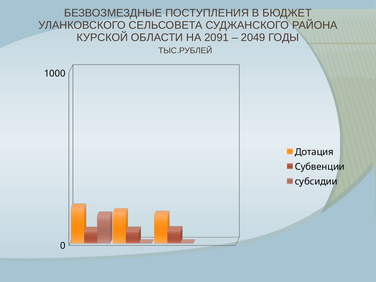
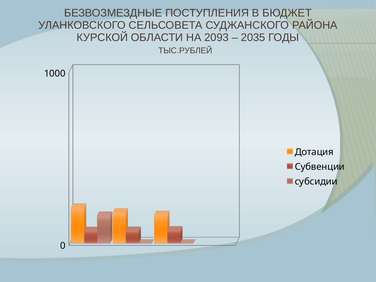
2091: 2091 -> 2093 (217, 38)
2049: 2049 -> 2035 (253, 38)
